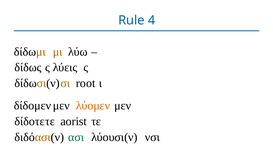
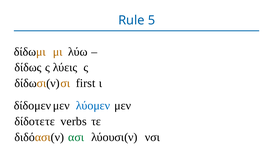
4: 4 -> 5 (152, 20)
root: root -> first (86, 83)
λύομεν colour: orange -> blue (93, 106)
aorist: aorist -> verbs (74, 122)
